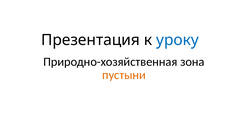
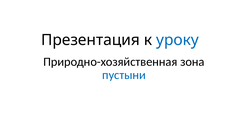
пустыни colour: orange -> blue (124, 75)
